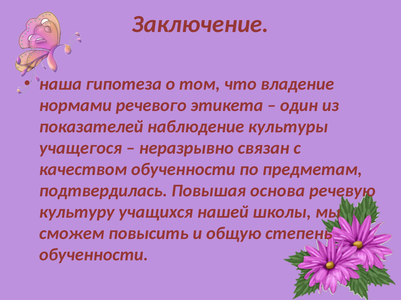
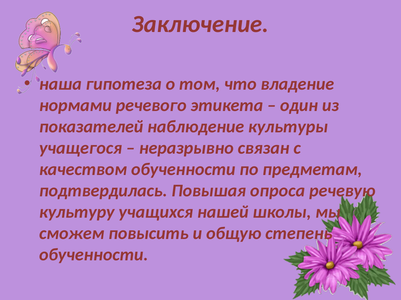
основа: основа -> опроса (278, 191)
